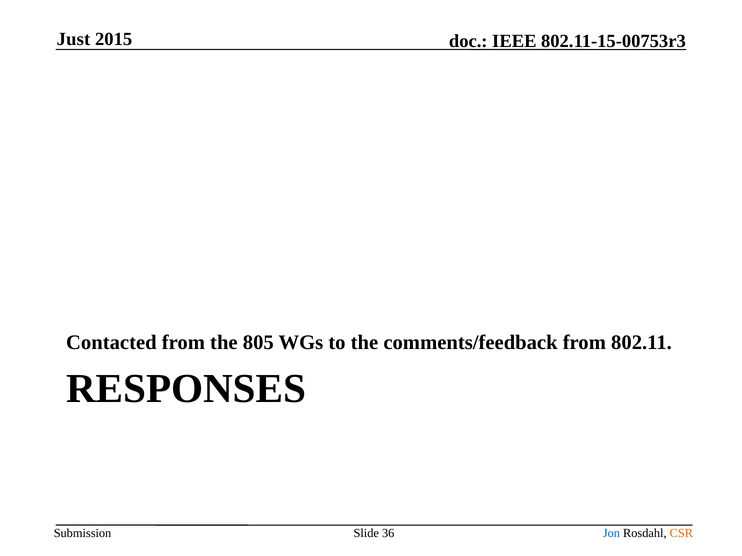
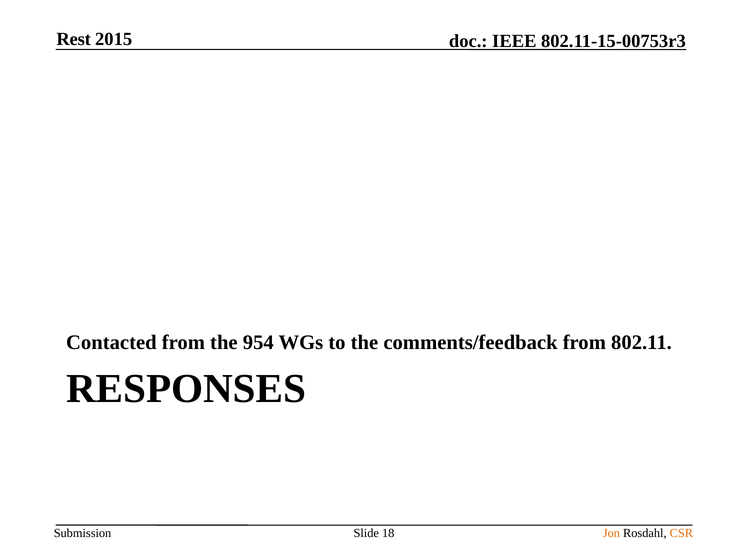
Just: Just -> Rest (74, 39)
805: 805 -> 954 (258, 343)
36: 36 -> 18 (388, 534)
Jon colour: blue -> orange (611, 534)
